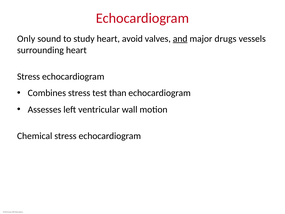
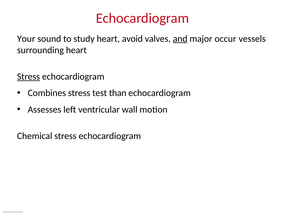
Only: Only -> Your (26, 39)
drugs: drugs -> occur (225, 39)
Stress underline: none -> present (28, 76)
